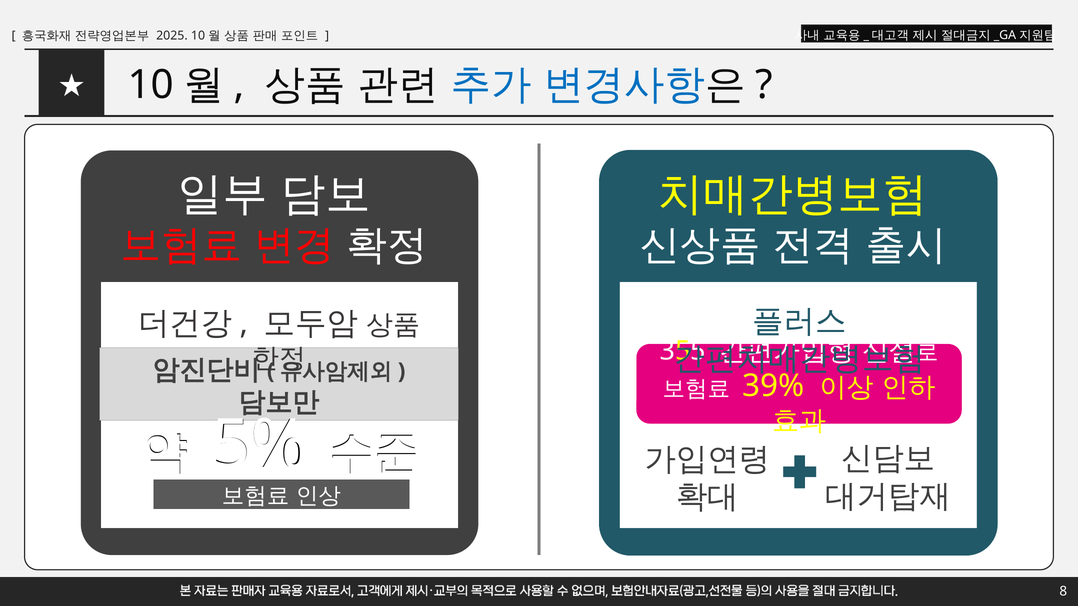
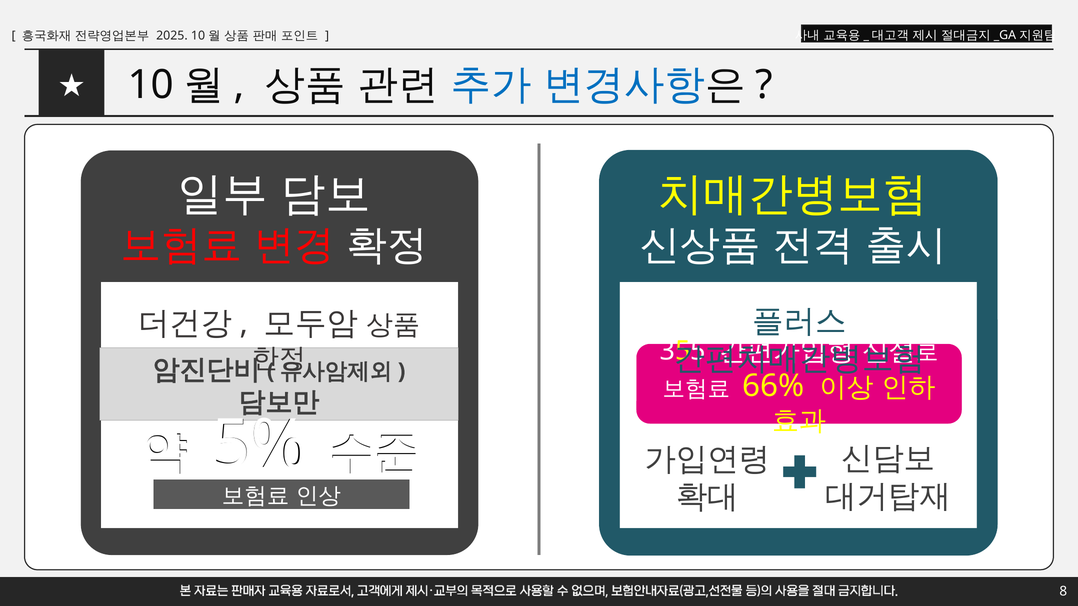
39%: 39% -> 66% (773, 386)
